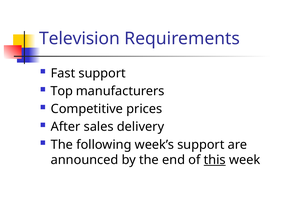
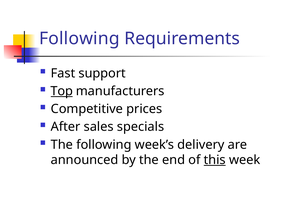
Television: Television -> Following (79, 39)
Top underline: none -> present (62, 91)
delivery: delivery -> specials (141, 127)
week’s support: support -> delivery (201, 145)
